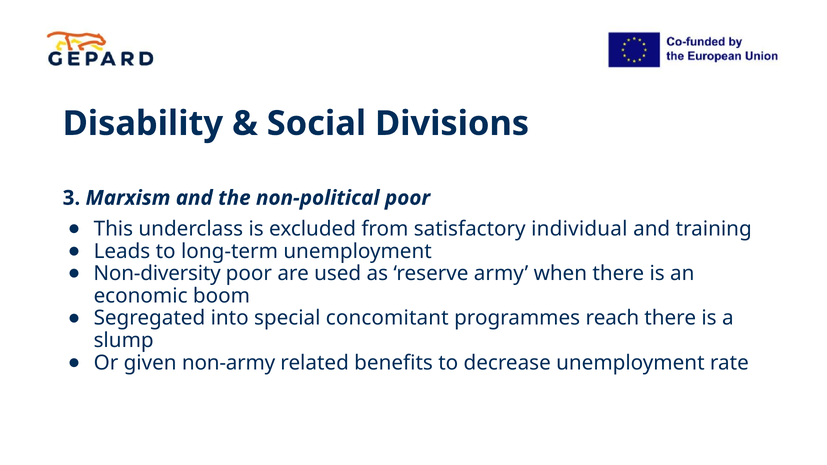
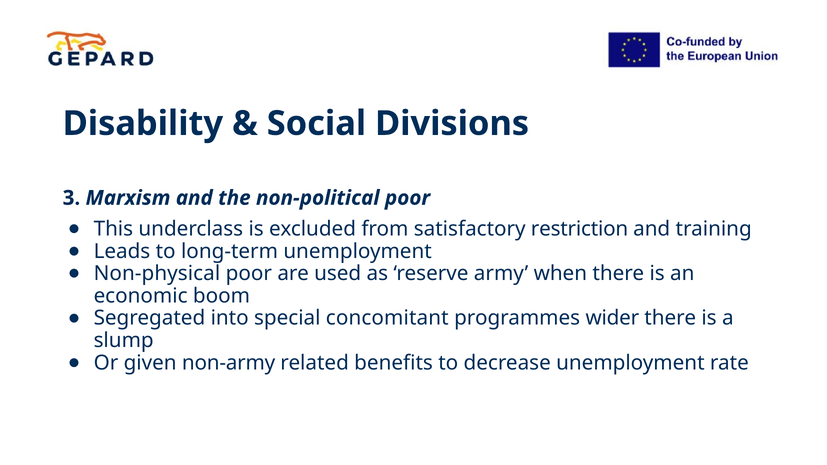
individual: individual -> restriction (580, 229)
Non-diversity: Non-diversity -> Non-physical (157, 274)
reach: reach -> wider (612, 318)
